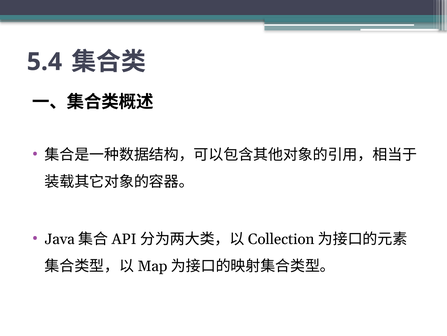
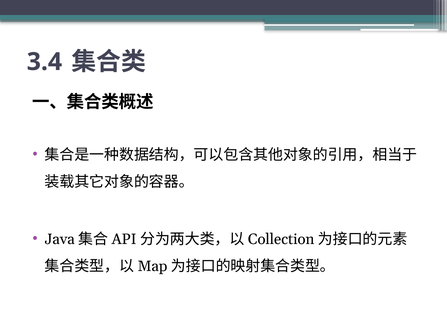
5.4: 5.4 -> 3.4 (44, 62)
